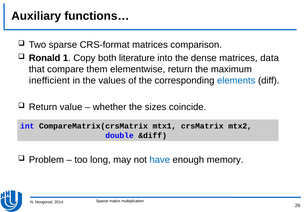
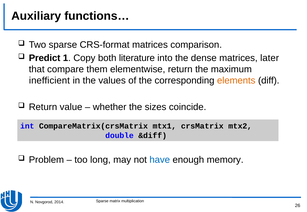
Ronald: Ronald -> Predict (45, 58)
data: data -> later (270, 58)
elements colour: blue -> orange (236, 81)
